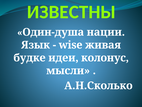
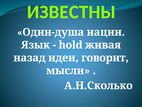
wise: wise -> hold (71, 45)
будке: будке -> назад (29, 58)
колонус: колонус -> говорит (105, 58)
